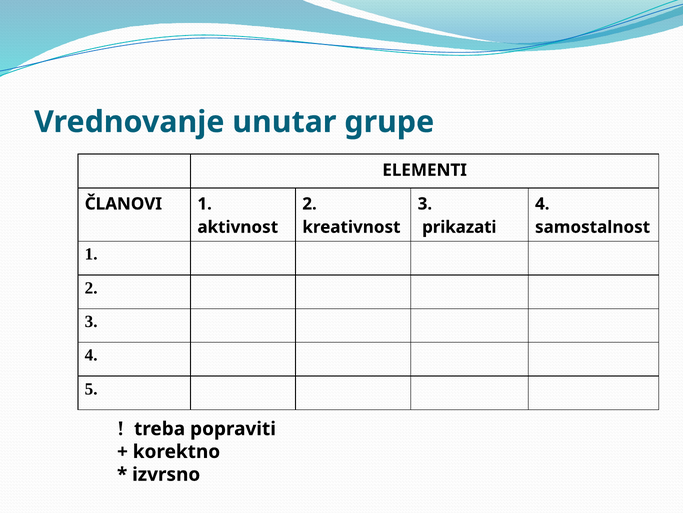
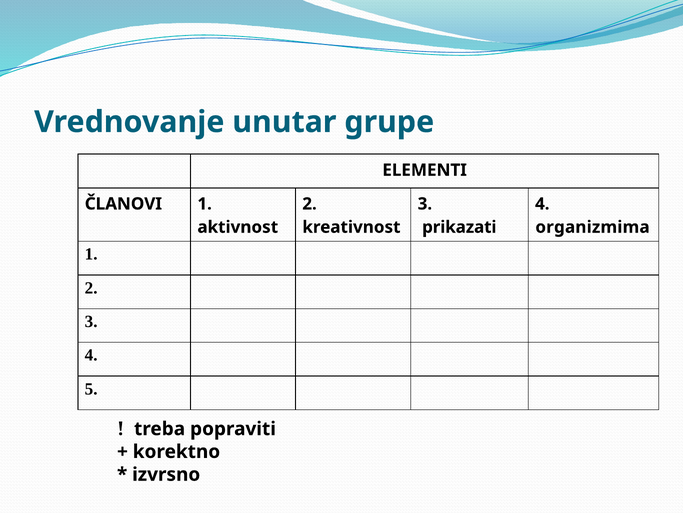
samostalnost: samostalnost -> organizmima (592, 227)
